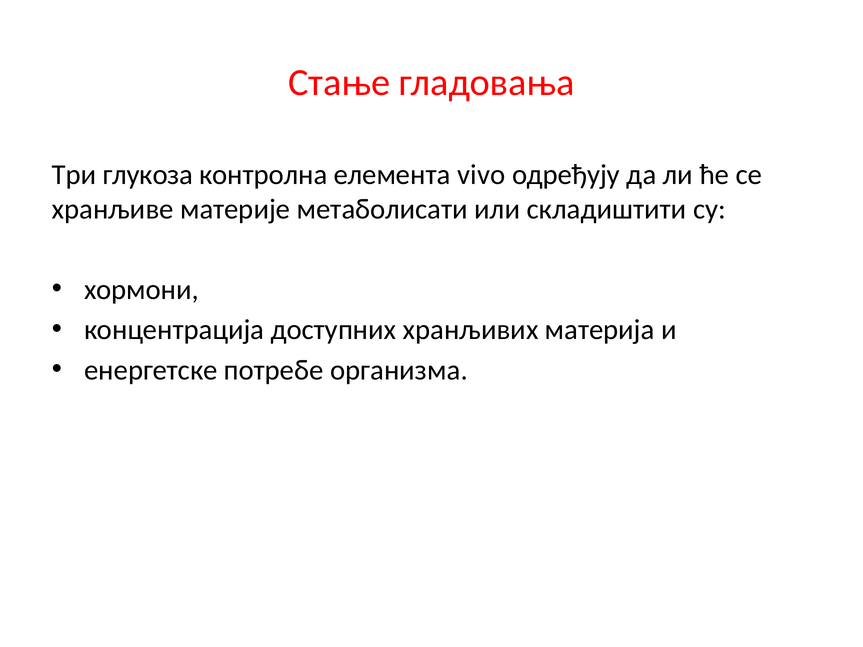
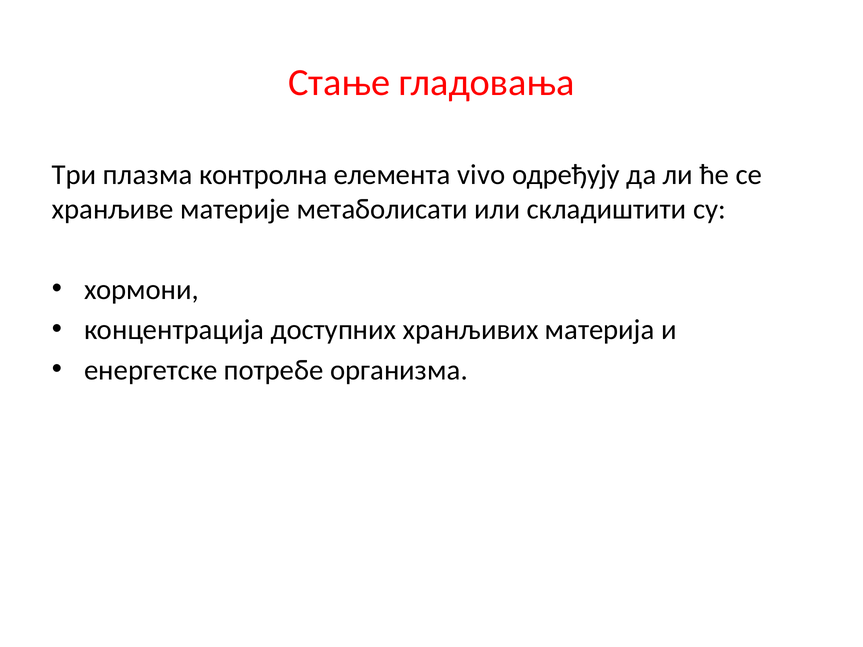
глукоза: глукоза -> плазма (148, 175)
